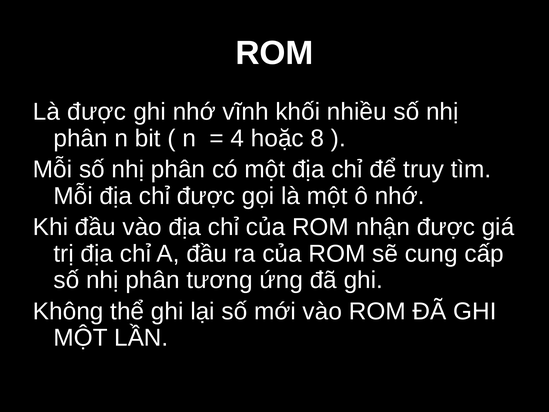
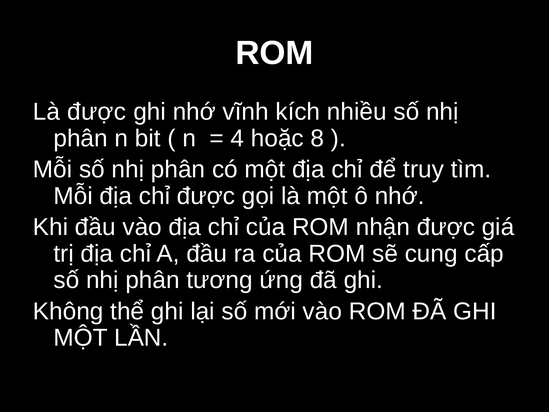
khối: khối -> kích (298, 112)
